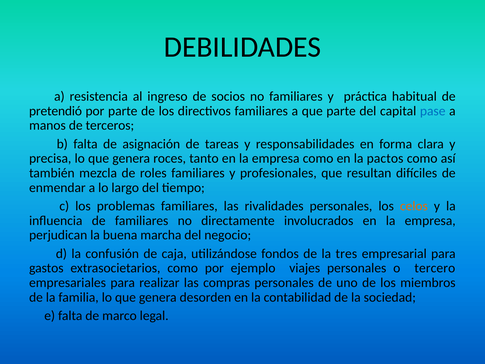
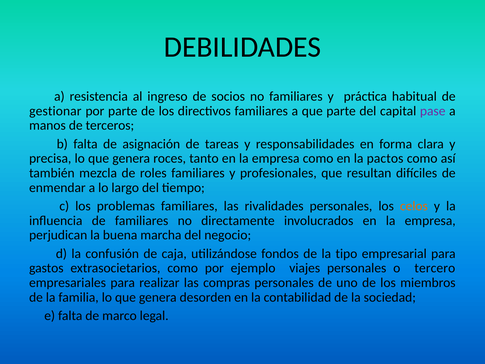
pretendió: pretendió -> gestionar (55, 111)
pase colour: blue -> purple (433, 111)
tres: tres -> tipo (346, 253)
